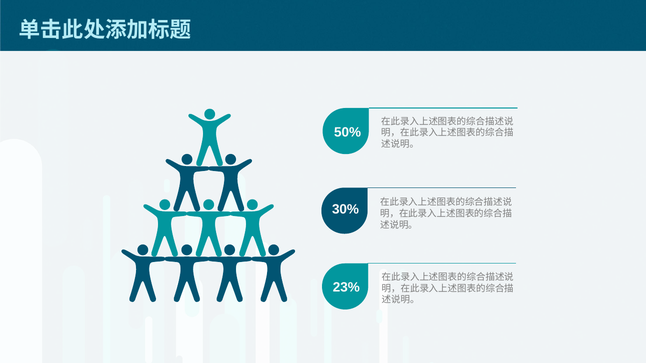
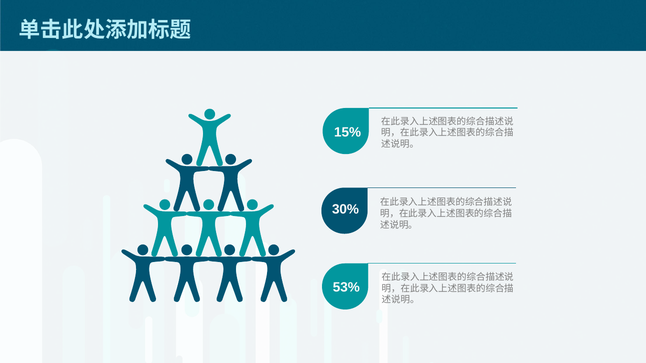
50%: 50% -> 15% (348, 133)
23%: 23% -> 53% (346, 288)
